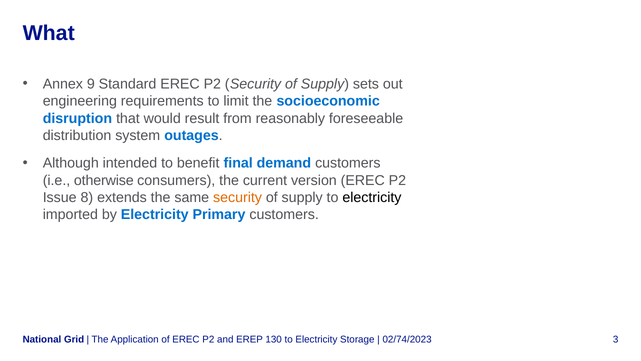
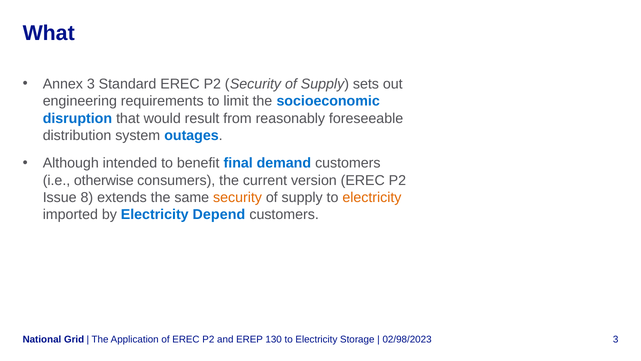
Annex 9: 9 -> 3 (91, 84)
electricity colour: black -> orange (372, 197)
Primary: Primary -> Depend (219, 214)
02/74/2023: 02/74/2023 -> 02/98/2023 (407, 339)
